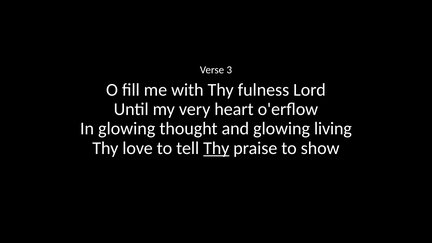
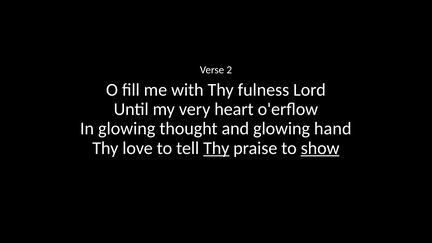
3: 3 -> 2 (229, 70)
living: living -> hand (333, 129)
show underline: none -> present (320, 148)
